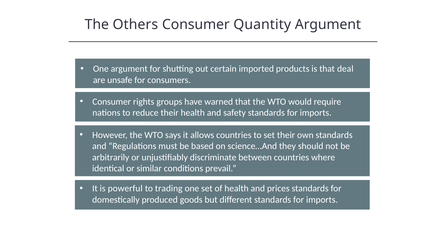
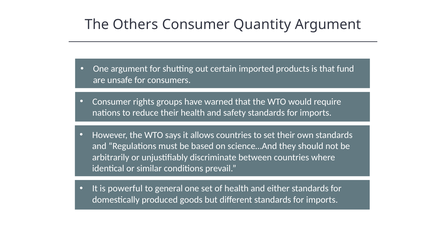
deal: deal -> fund (345, 69)
trading: trading -> general (169, 188)
prices: prices -> either (278, 188)
